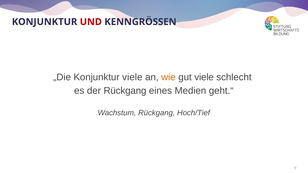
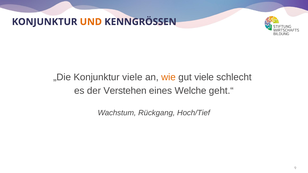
UND colour: red -> orange (91, 22)
der Rückgang: Rückgang -> Verstehen (125, 91)
Medien: Medien -> Welche (190, 91)
